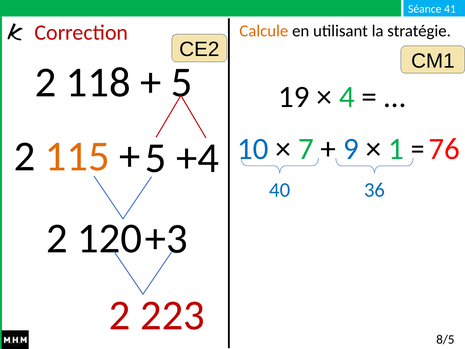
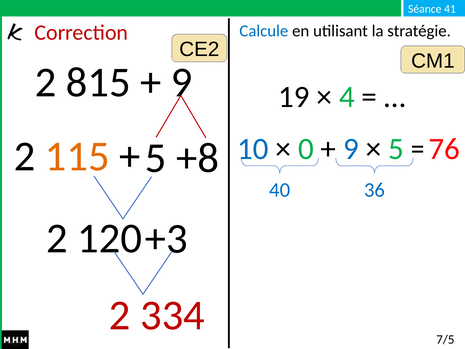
Calcule colour: orange -> blue (264, 31)
118: 118 -> 815 (98, 82)
5: 5 -> 9 (182, 82)
7: 7 -> 0 (306, 149)
1: 1 -> 5 (396, 149)
+4: +4 -> +8 (198, 158)
223: 223 -> 334 (172, 315)
8/5: 8/5 -> 7/5 (445, 339)
